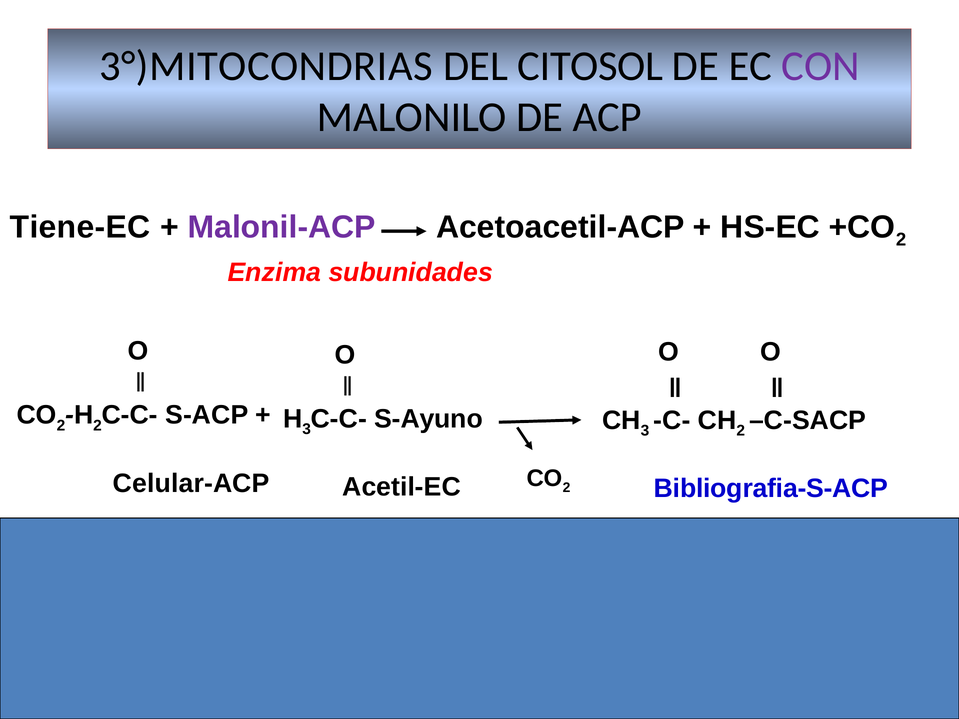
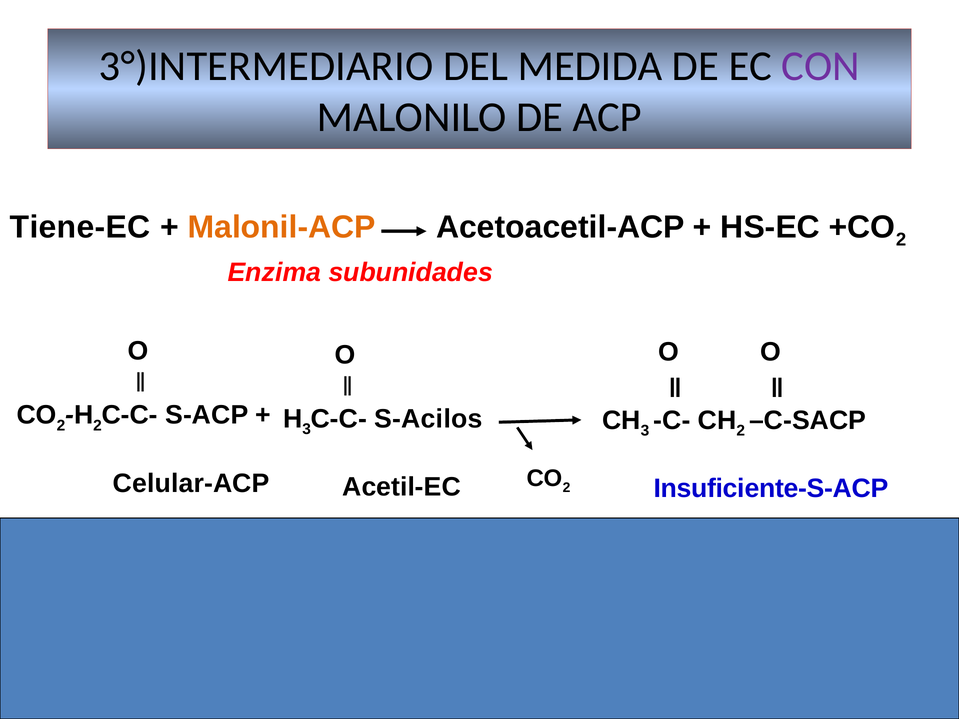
3°)MITOCONDRIAS: 3°)MITOCONDRIAS -> 3°)INTERMEDIARIO (266, 66)
CITOSOL: CITOSOL -> MEDIDA (590, 66)
Malonil-ACP colour: purple -> orange (282, 227)
S-Ayuno: S-Ayuno -> S-Acilos (428, 419)
Bibliografia-S-ACP: Bibliografia-S-ACP -> Insuficiente-S-ACP (771, 489)
